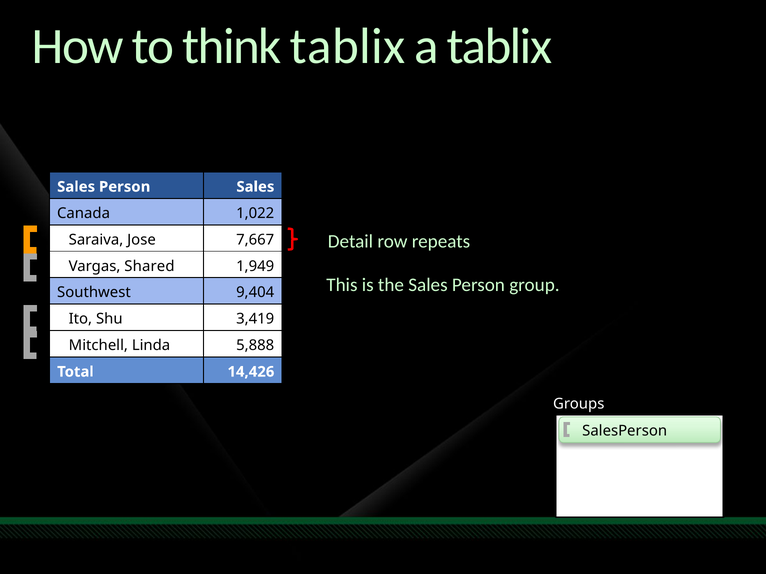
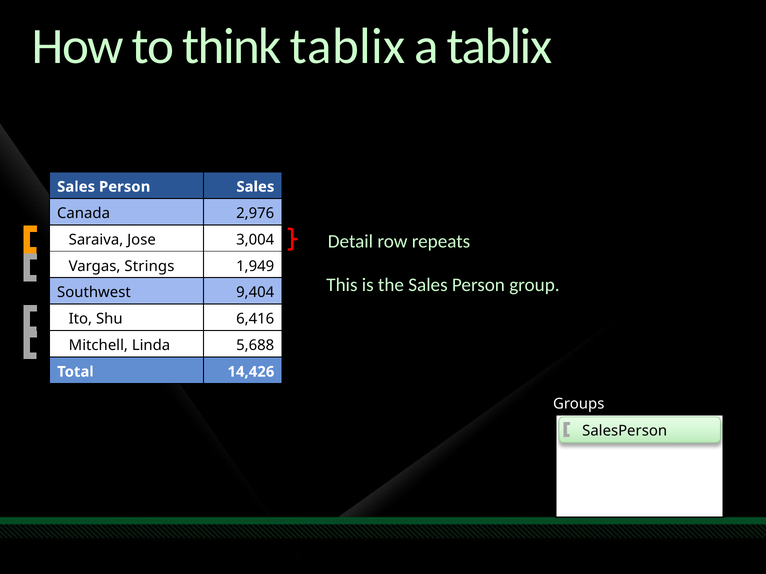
1,022: 1,022 -> 2,976 (255, 213)
7,667: 7,667 -> 3,004 (255, 240)
Shared: Shared -> Strings (149, 266)
3,419: 3,419 -> 6,416 (255, 319)
5,888: 5,888 -> 5,688 (255, 346)
